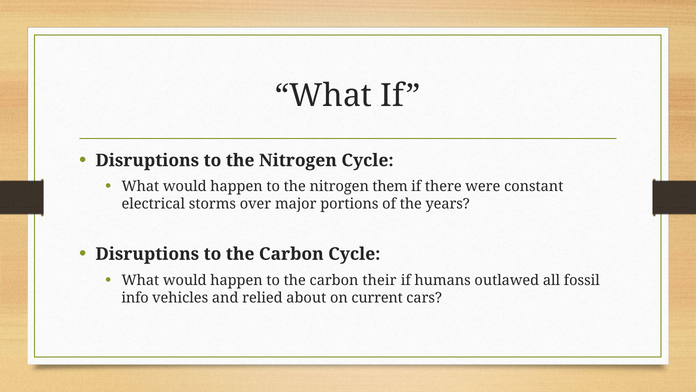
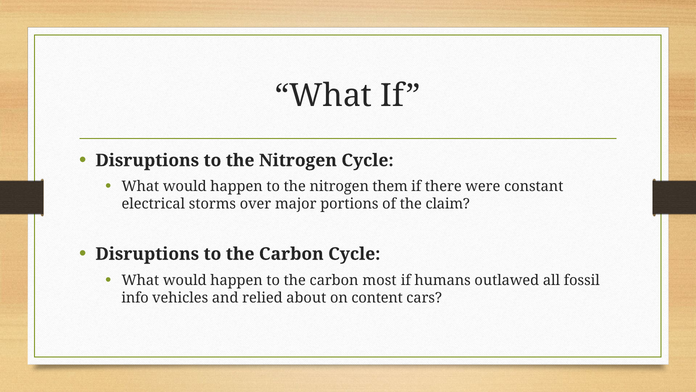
years: years -> claim (448, 204)
their: their -> most (379, 280)
current: current -> content (377, 297)
